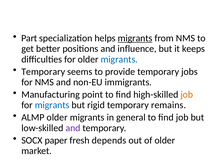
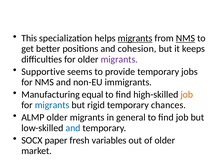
Part: Part -> This (29, 38)
NMS underline: none -> present (185, 38)
influence: influence -> cohesion (137, 49)
migrants colour: blue -> purple (119, 59)
Temporary: Temporary -> Supportive (43, 71)
point: point -> equal (93, 94)
remains: remains -> chances (169, 105)
and colour: purple -> blue (73, 127)
depends: depends -> variables (109, 140)
